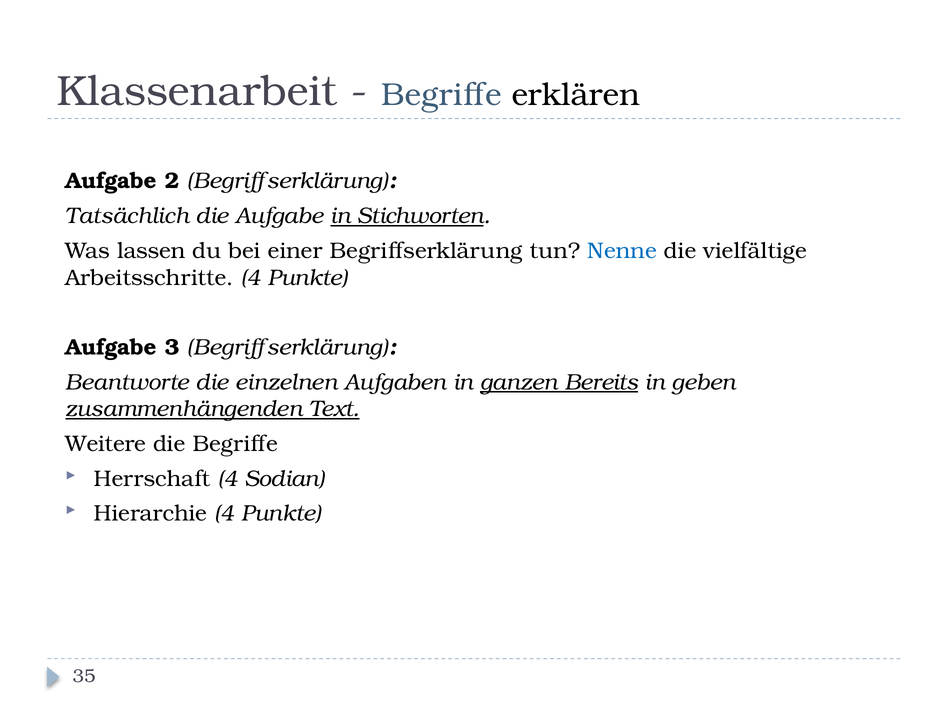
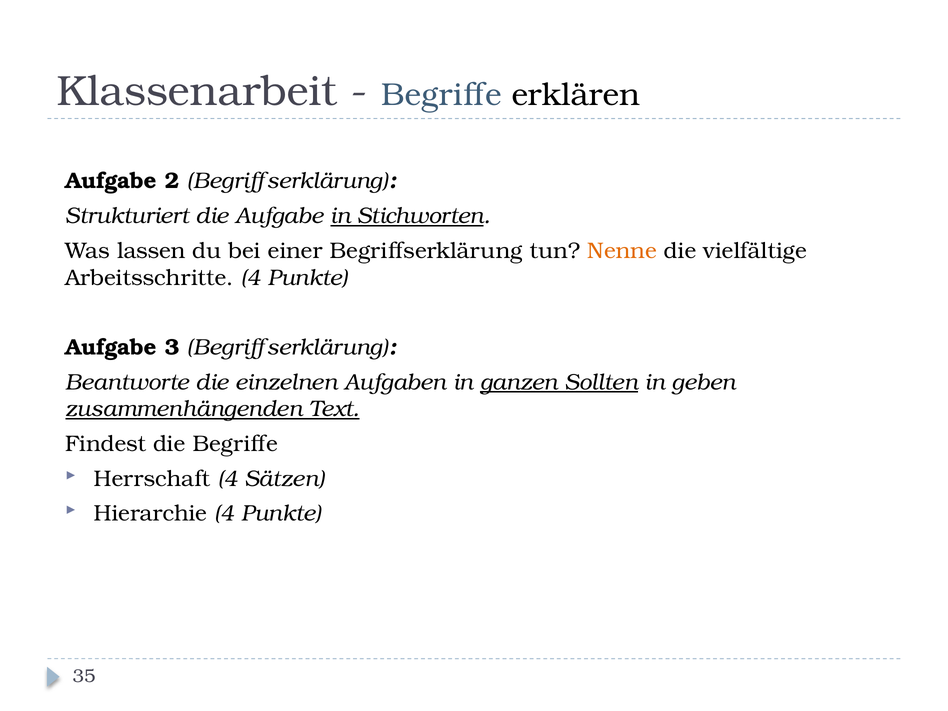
Tatsächlich: Tatsächlich -> Strukturiert (127, 216)
Nenne colour: blue -> orange (622, 251)
Bereits: Bereits -> Sollten (601, 382)
Weitere: Weitere -> Findest (106, 444)
Sodian: Sodian -> Sätzen (285, 479)
